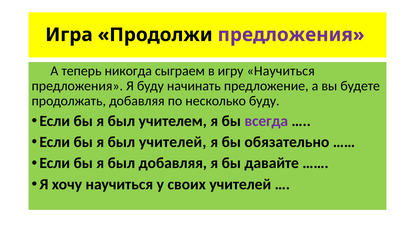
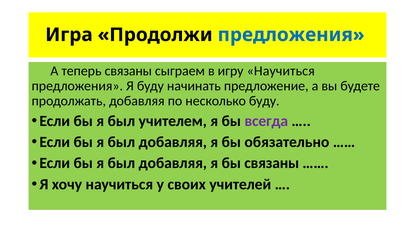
предложения colour: purple -> blue (291, 35)
теперь никогда: никогда -> связаны (128, 71)
учителей: учителей -> добавляя (173, 142)
бы давайте: давайте -> связаны (272, 163)
